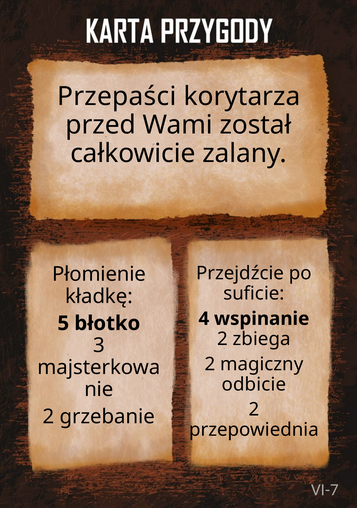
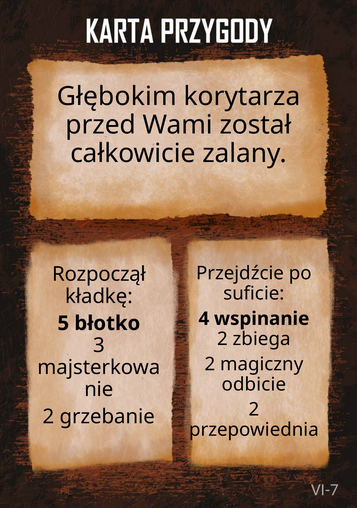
Przepaści: Przepaści -> Głębokim (117, 96)
Płomienie: Płomienie -> Rozpoczął (99, 274)
